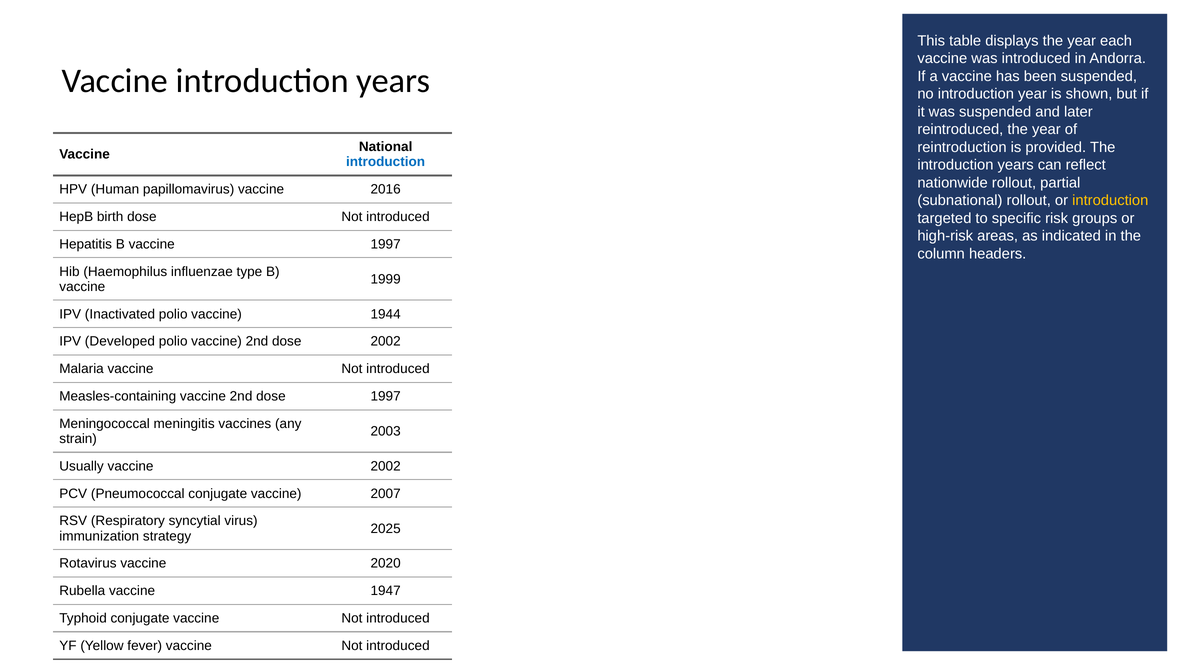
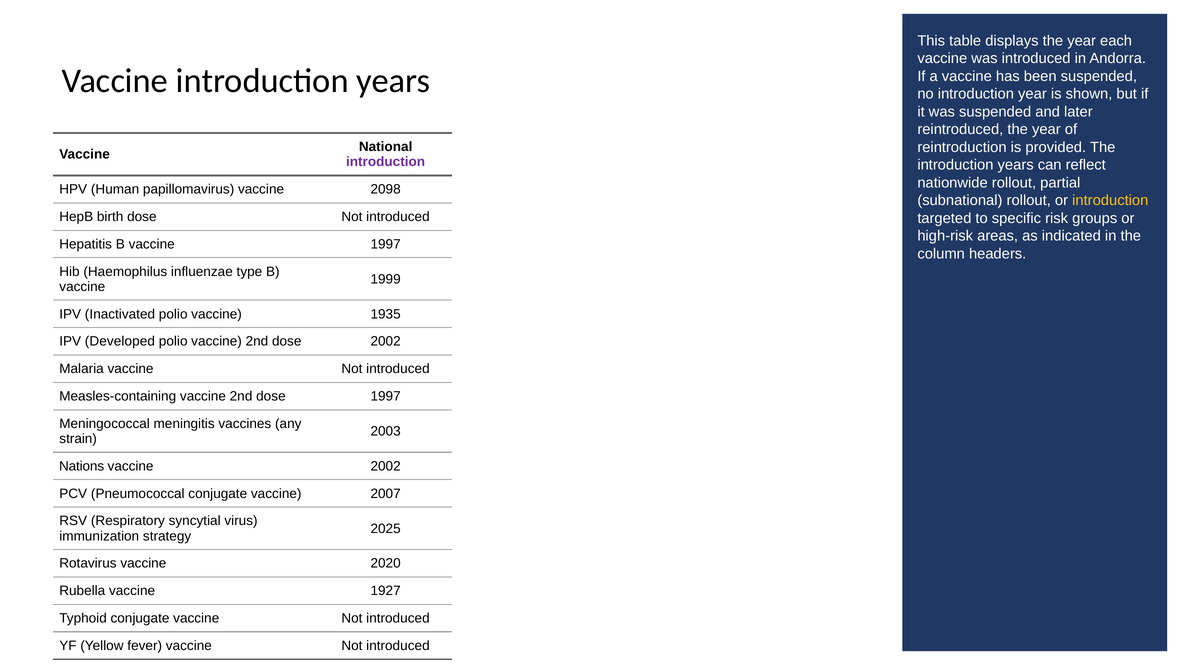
introduction colour: blue -> purple (386, 162)
2016: 2016 -> 2098 (386, 189)
1944: 1944 -> 1935 (386, 314)
Usually: Usually -> Nations (82, 466)
1947: 1947 -> 1927 (386, 591)
